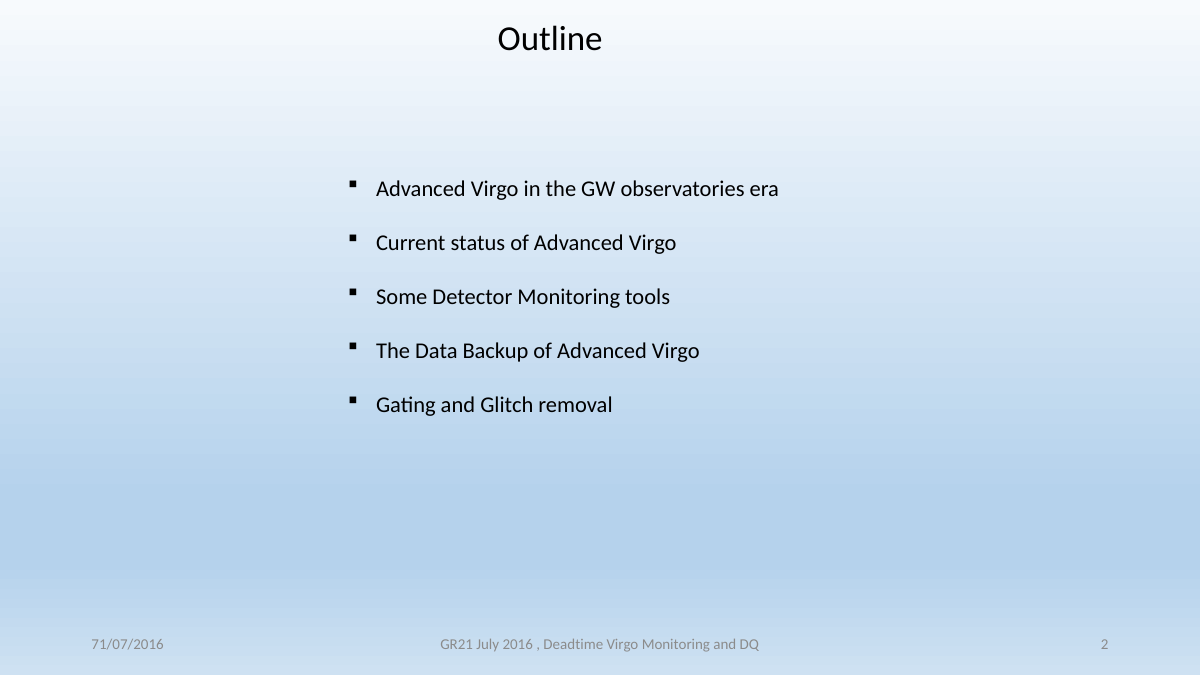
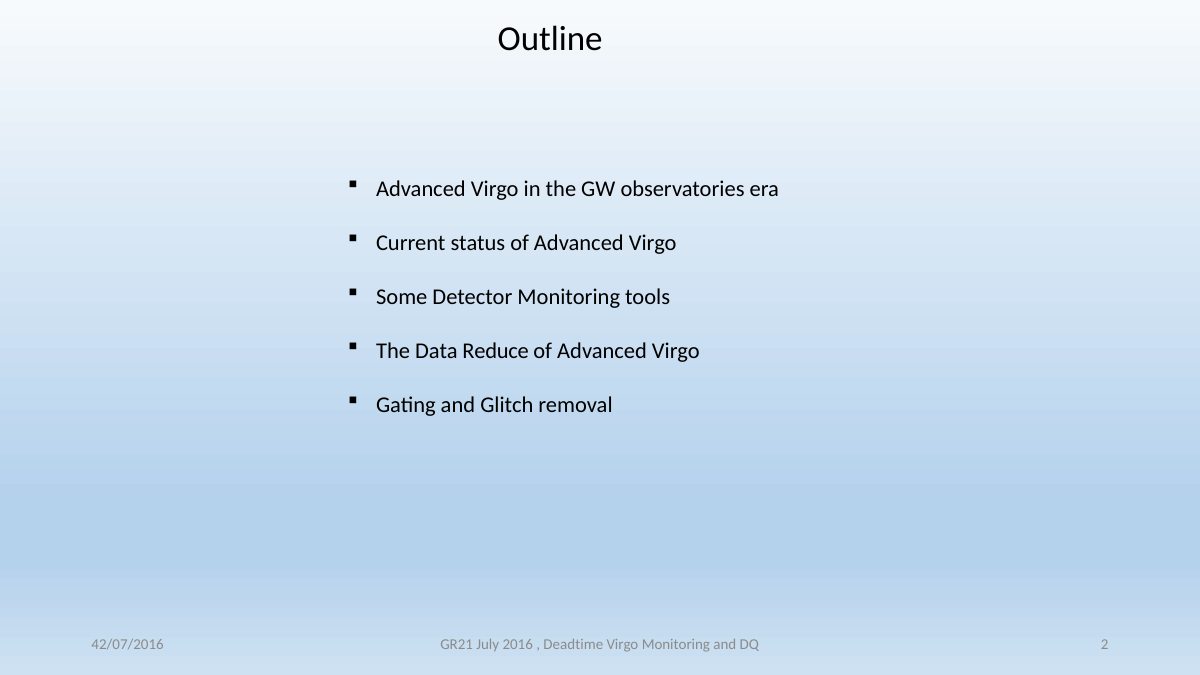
Backup: Backup -> Reduce (496, 351)
71/07/2016: 71/07/2016 -> 42/07/2016 (128, 645)
